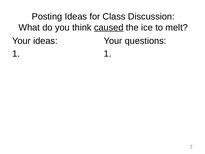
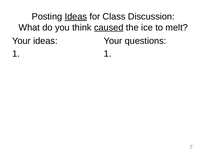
Ideas underline: none -> present (76, 17)
